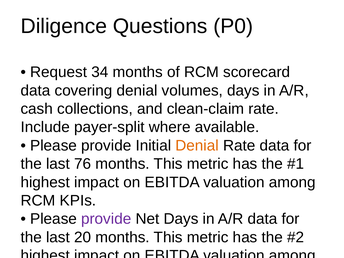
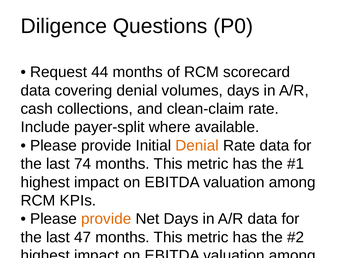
34: 34 -> 44 (100, 72)
76: 76 -> 74 (83, 164)
provide colour: purple -> orange (106, 219)
20: 20 -> 47 (83, 237)
